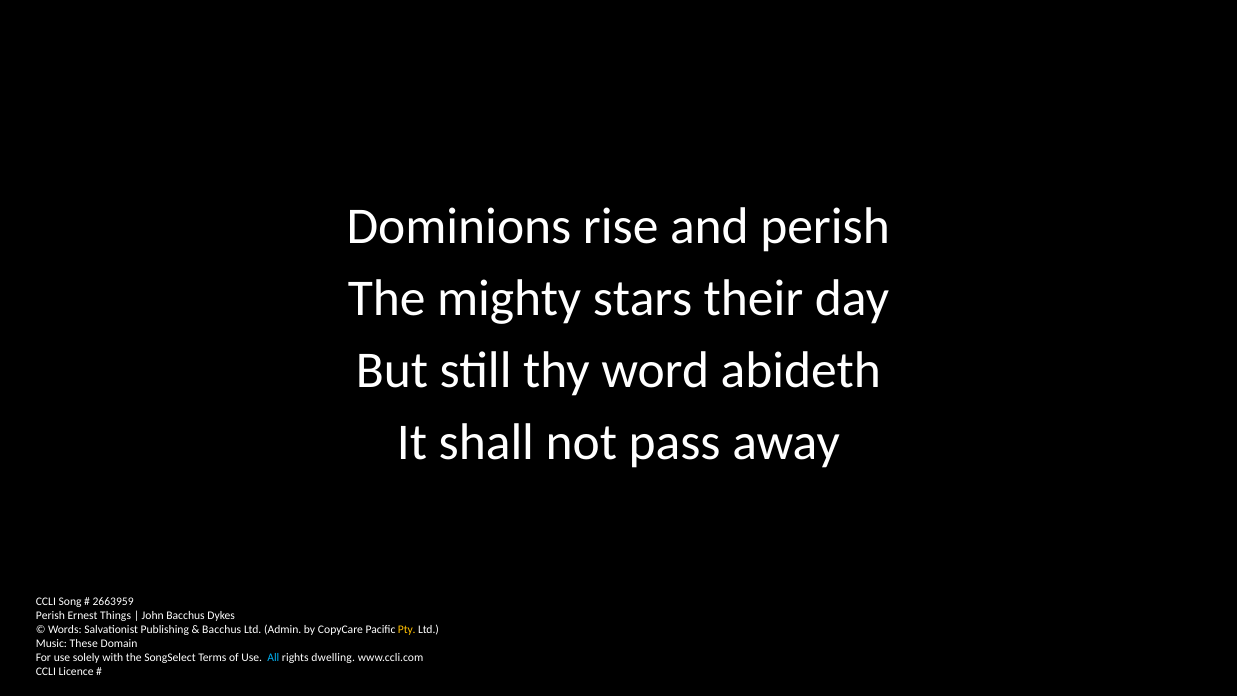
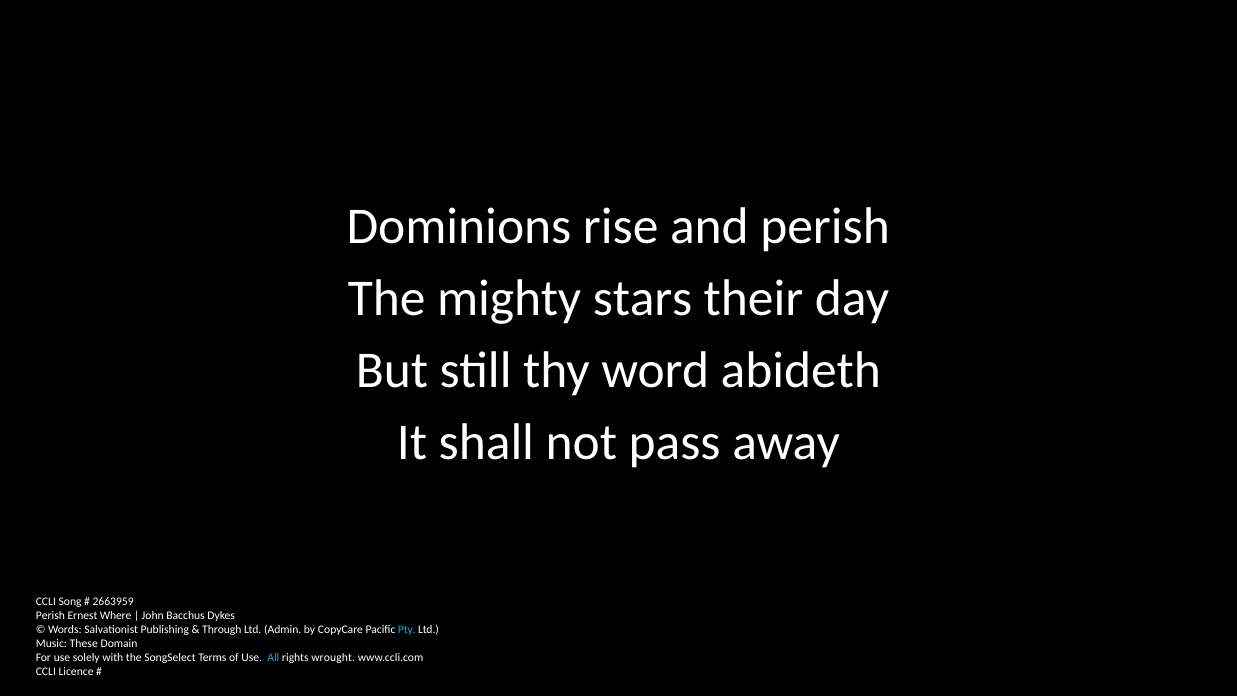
Things: Things -> Where (116, 615)
Bacchus: Bacchus -> Through (222, 629)
Pty colour: yellow -> light blue (407, 629)
dwelling: dwelling -> wrought (333, 657)
